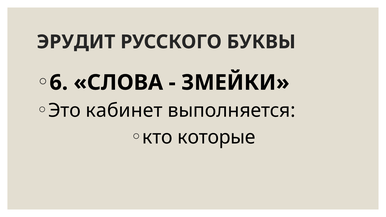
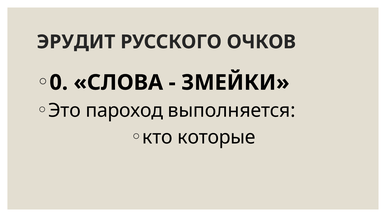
БУКВЫ: БУКВЫ -> ОЧКОВ (261, 42)
6: 6 -> 0 (59, 83)
кабинет: кабинет -> пароход (124, 111)
